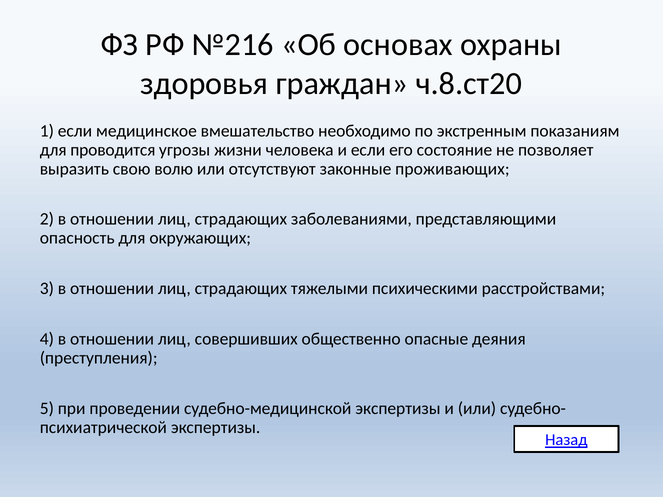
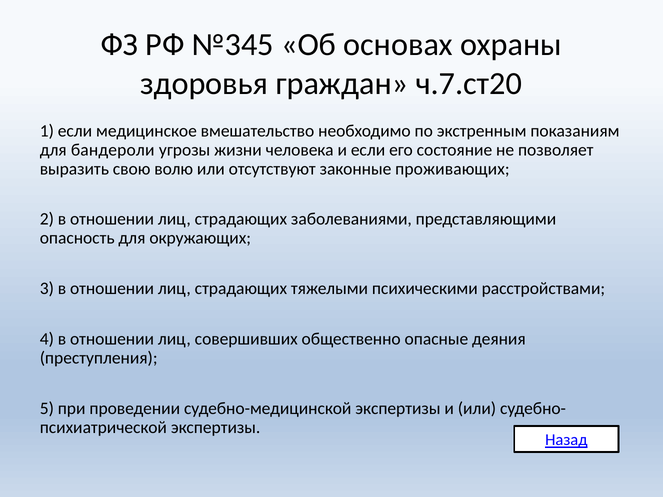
№216: №216 -> №345 (233, 45)
ч.8.ст20: ч.8.ст20 -> ч.7.ст20 (469, 83)
проводится: проводится -> бандероли (113, 150)
